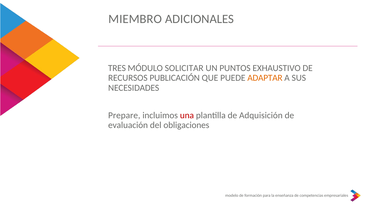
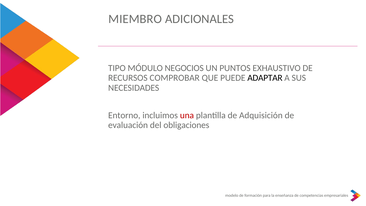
TRES: TRES -> TIPO (117, 68)
SOLICITAR: SOLICITAR -> NEGOCIOS (184, 68)
PUBLICACIÓN: PUBLICACIÓN -> COMPROBAR (175, 78)
ADAPTAR colour: orange -> black (265, 78)
Prepare: Prepare -> Entorno (124, 115)
